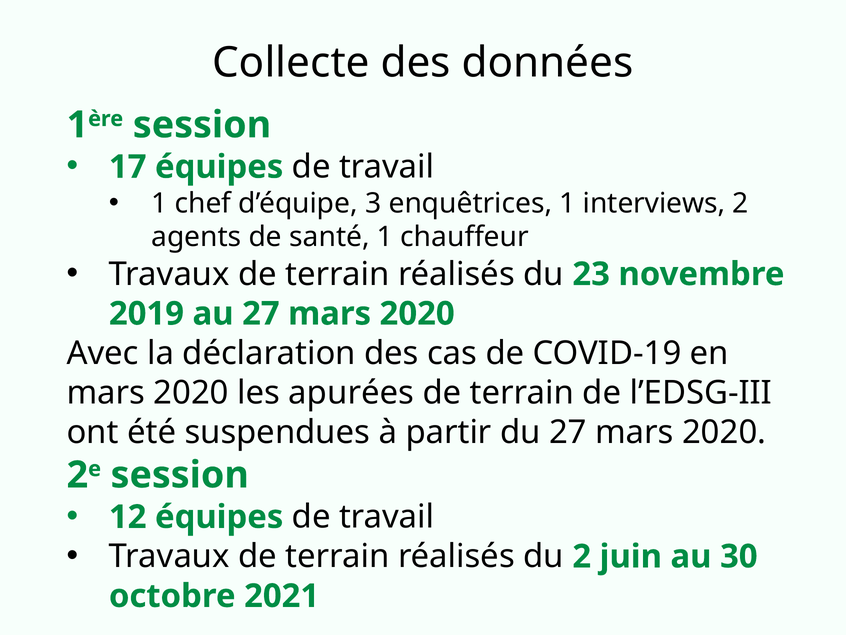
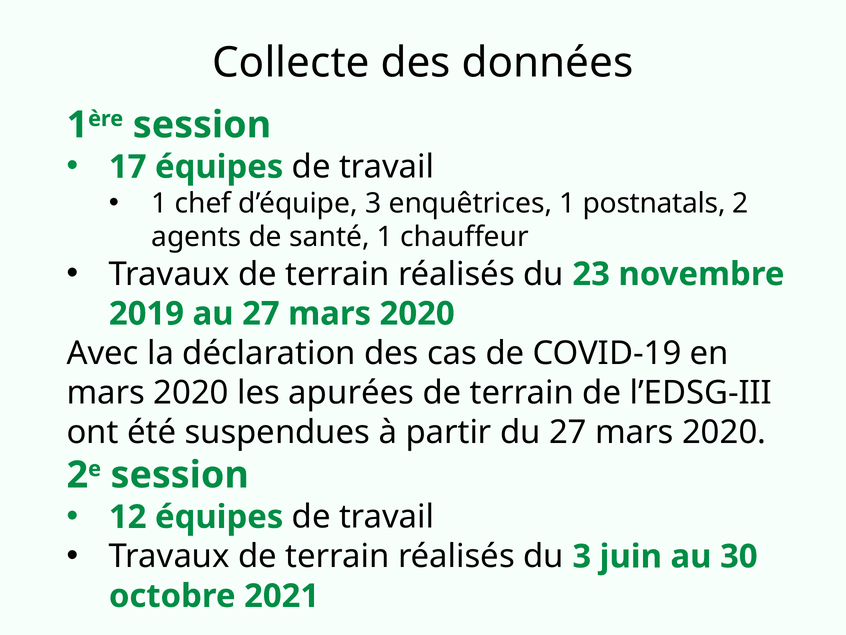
interviews: interviews -> postnatals (654, 203)
du 2: 2 -> 3 (582, 556)
